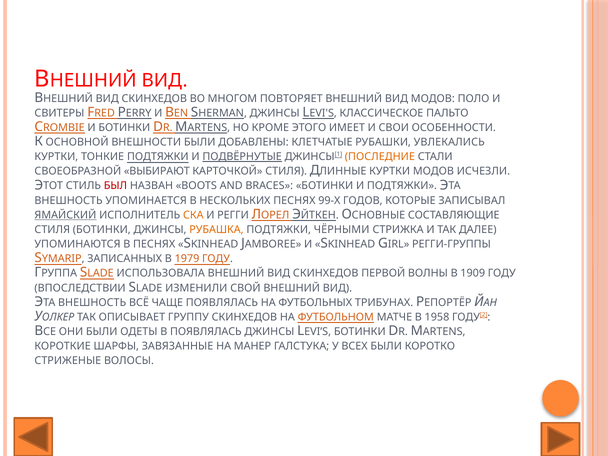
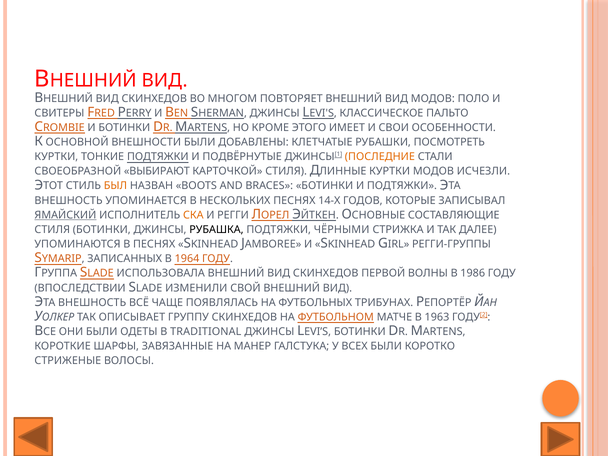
УВЛЕКАЛИСЬ: УВЛЕКАЛИСЬ -> ПОСМОТРЕТЬ (449, 142)
ПОДВЁРНУТЫЕ underline: present -> none (242, 157)
БЫЛ colour: red -> orange (115, 186)
99-Х: 99-Х -> 14-Х (329, 201)
РУБАШКА colour: orange -> black (216, 230)
1979: 1979 -> 1964 (187, 259)
1909: 1909 -> 1986 (473, 273)
1958: 1958 -> 1963 (437, 317)
В ПОЯВЛЯЛАСЬ: ПОЯВЛЯЛАСЬ -> TRADITIONAL (206, 332)
